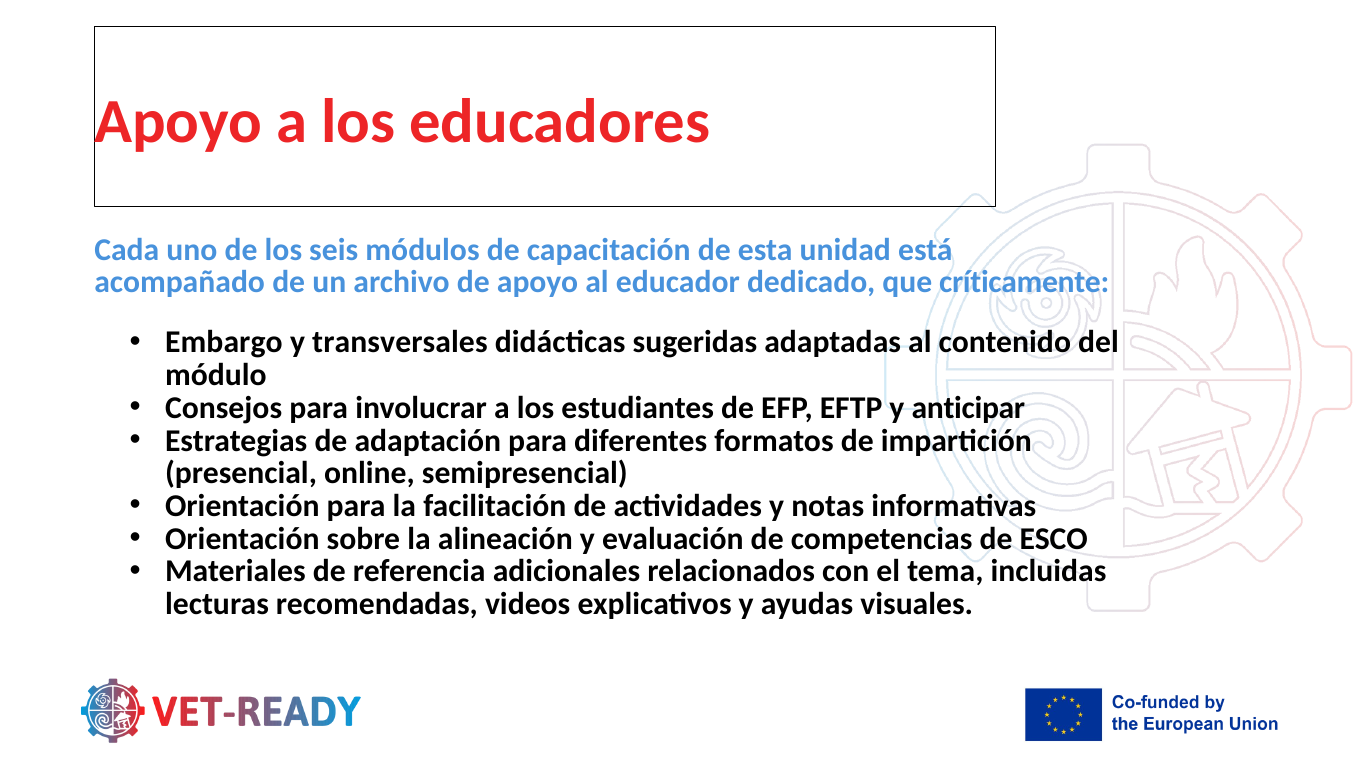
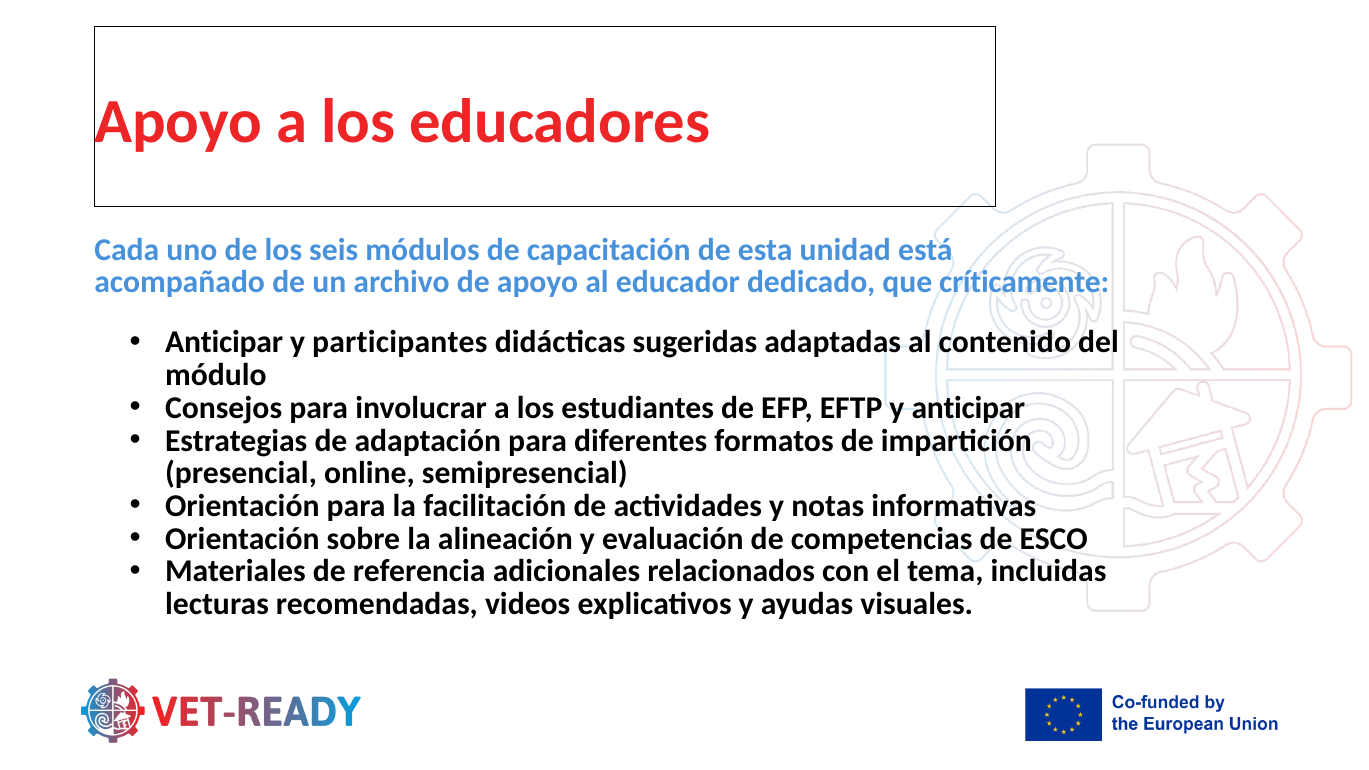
Embargo: Embargo -> Anticipar (224, 343)
transversales: transversales -> participantes (400, 343)
